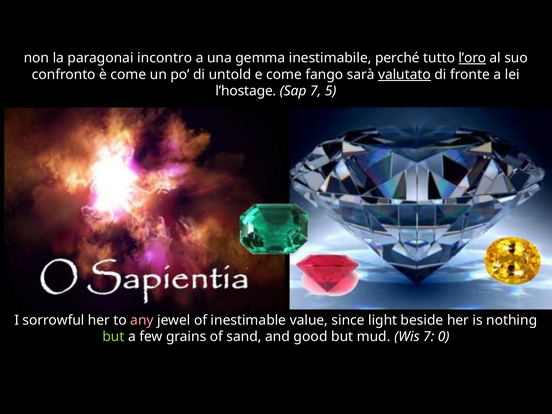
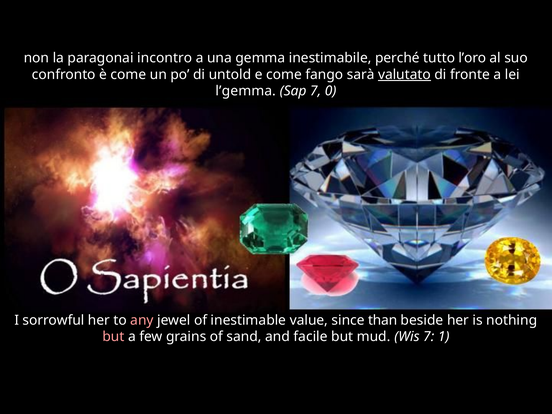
l’oro underline: present -> none (472, 58)
l’hostage: l’hostage -> l’gemma (246, 91)
5: 5 -> 0 (331, 91)
light: light -> than (383, 320)
but colour: light green -> pink (113, 337)
good: good -> facile (311, 337)
0: 0 -> 1 (444, 337)
